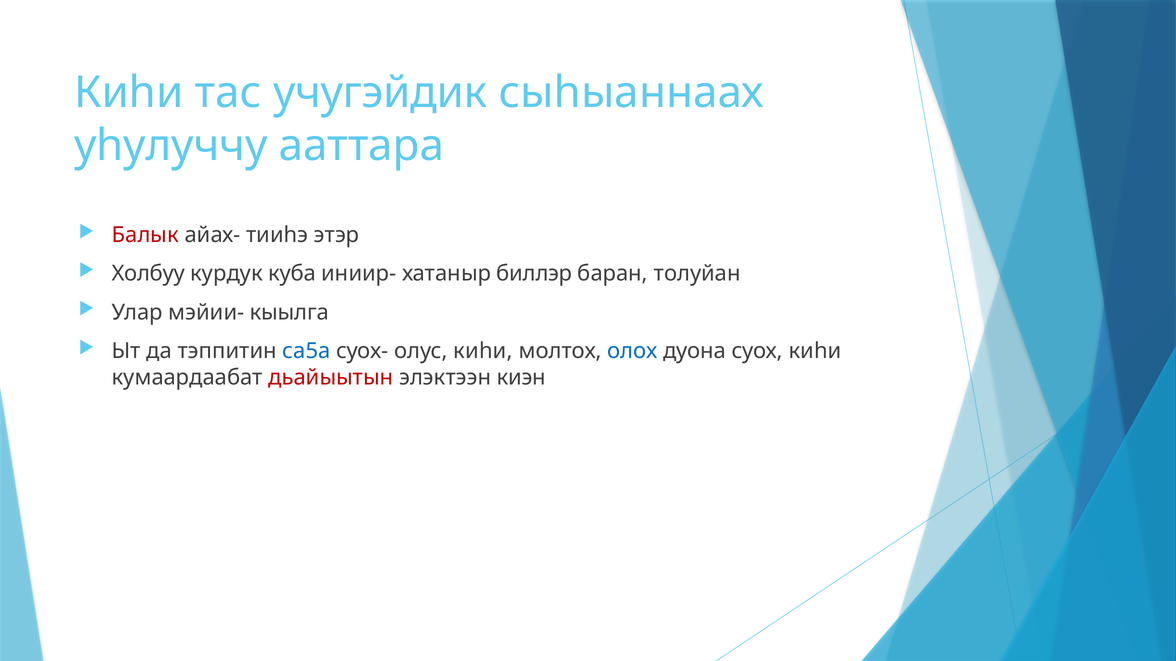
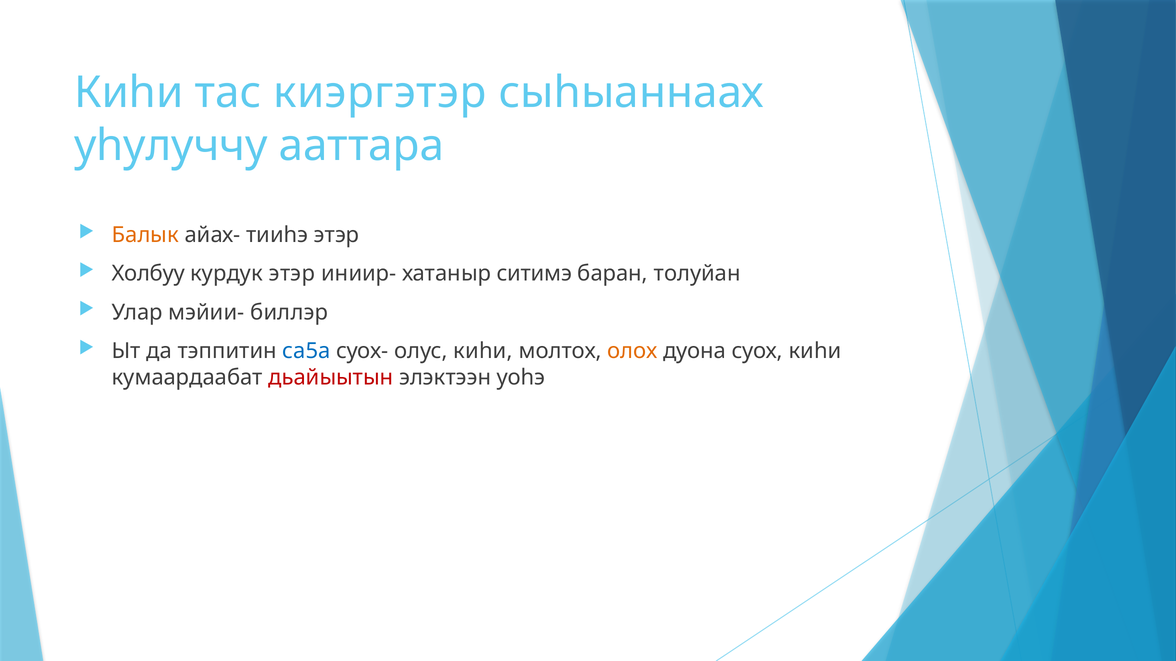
учугэйдик: учугэйдик -> киэргэтэр (380, 93)
Балык colour: red -> orange (145, 235)
курдук куба: куба -> этэр (292, 274)
биллэр: биллэр -> ситимэ (534, 274)
кыылга: кыылга -> биллэр (289, 312)
олох colour: blue -> orange (632, 351)
киэн: киэн -> уоhэ (521, 378)
